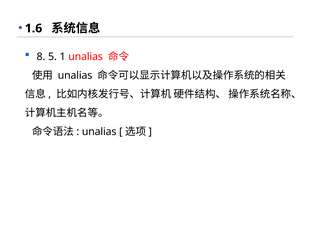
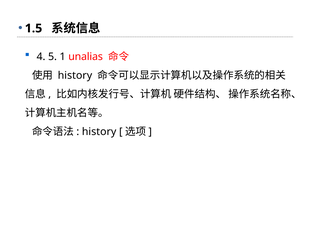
1.6: 1.6 -> 1.5 (34, 28)
8: 8 -> 4 (41, 57)
unalias: unalias -> history (75, 76)
unalias: unalias -> history (99, 132)
